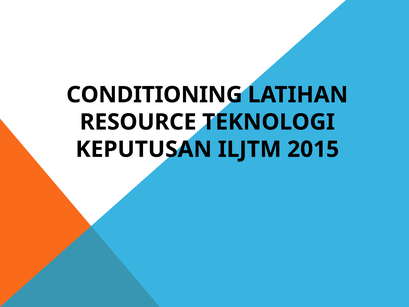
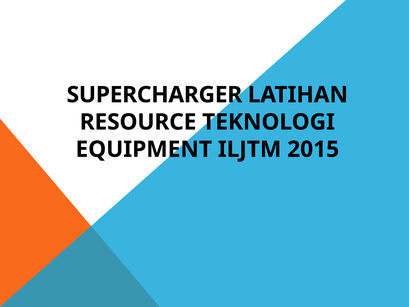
CONDITIONING: CONDITIONING -> SUPERCHARGER (154, 95)
KEPUTUSAN: KEPUTUSAN -> EQUIPMENT (144, 149)
